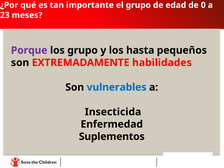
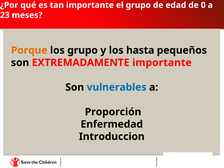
Porque colour: purple -> orange (29, 50)
EXTREMADAMENTE habilidades: habilidades -> importante (162, 63)
Insecticida: Insecticida -> Proporción (113, 112)
Suplementos: Suplementos -> Introduccion (112, 137)
